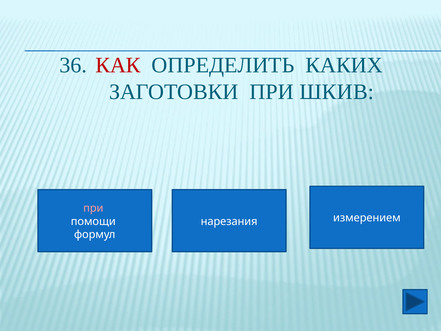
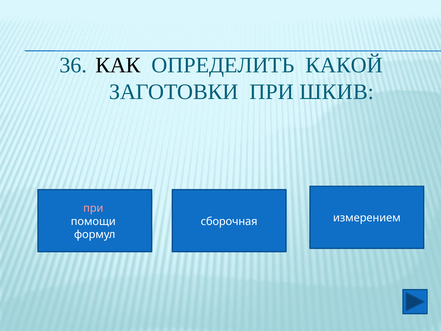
КАК colour: red -> black (118, 65)
КАКИХ: КАКИХ -> КАКОЙ (344, 65)
нарезания: нарезания -> сборочная (229, 221)
